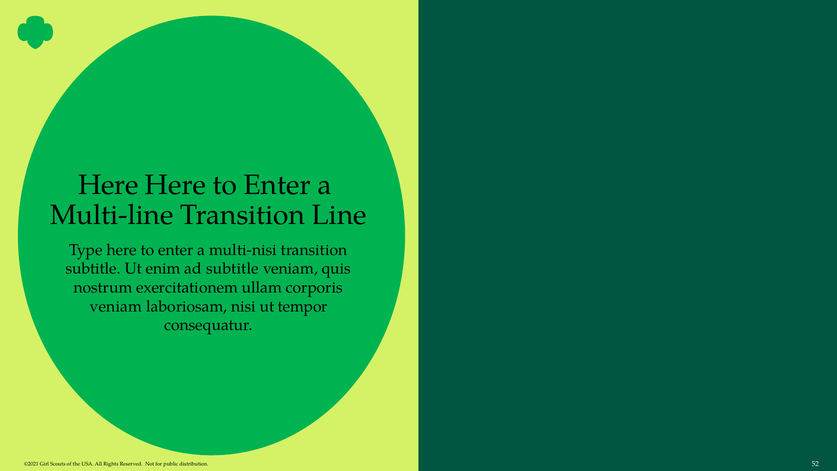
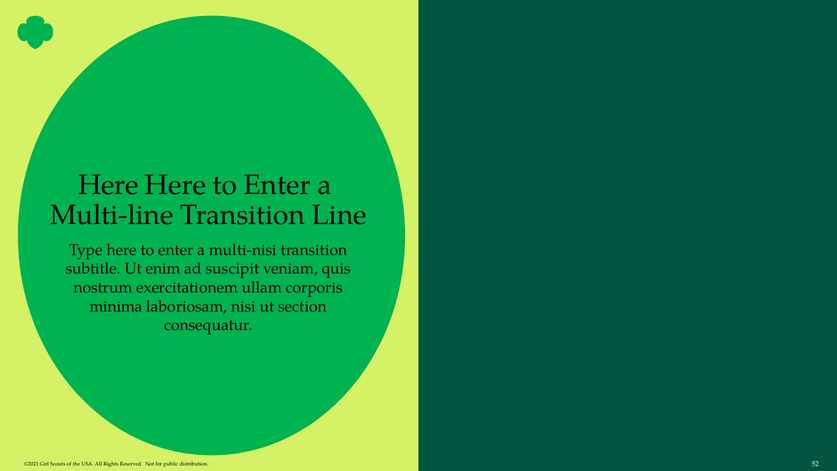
ad subtitle: subtitle -> suscipit (233, 269)
veniam: veniam -> minima (116, 306)
tempor: tempor -> section (303, 306)
